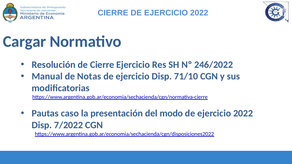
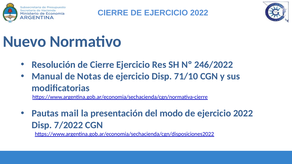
Cargar: Cargar -> Nuevo (24, 42)
caso: caso -> mail (70, 114)
